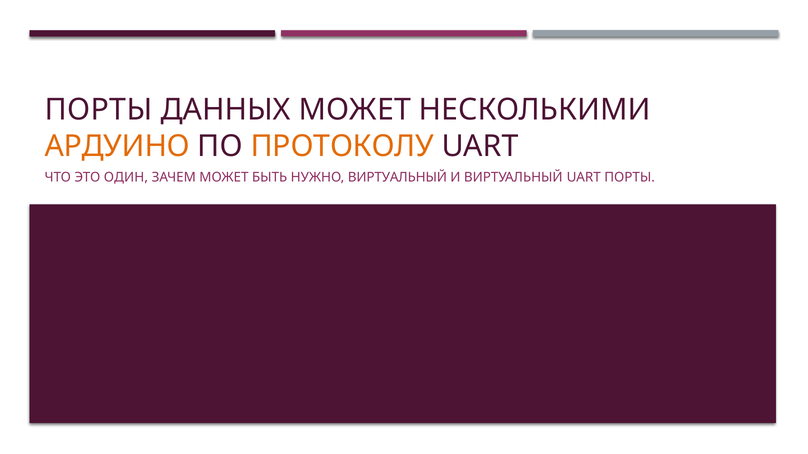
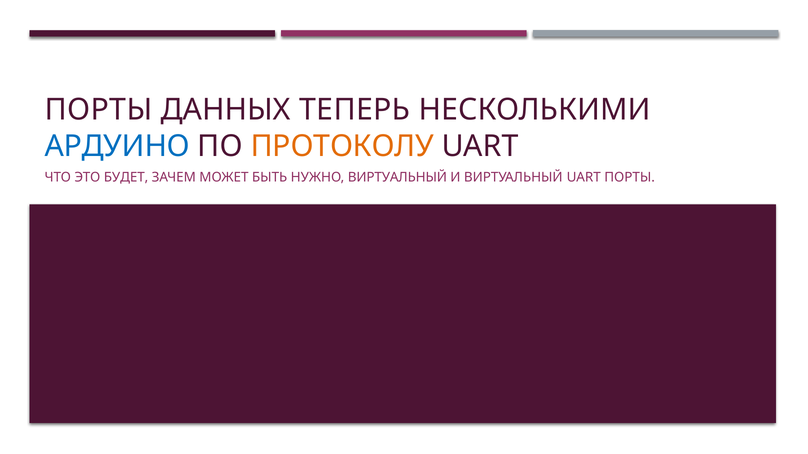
ДАННЫХ МОЖЕТ: МОЖЕТ -> ТЕПЕРЬ (355, 110)
АРДУИНО colour: orange -> blue (117, 146)
ОДИН: ОДИН -> БУДЕТ (126, 177)
